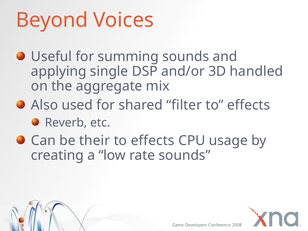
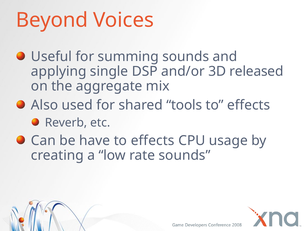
handled: handled -> released (256, 71)
filter: filter -> tools (184, 105)
their: their -> have (95, 141)
